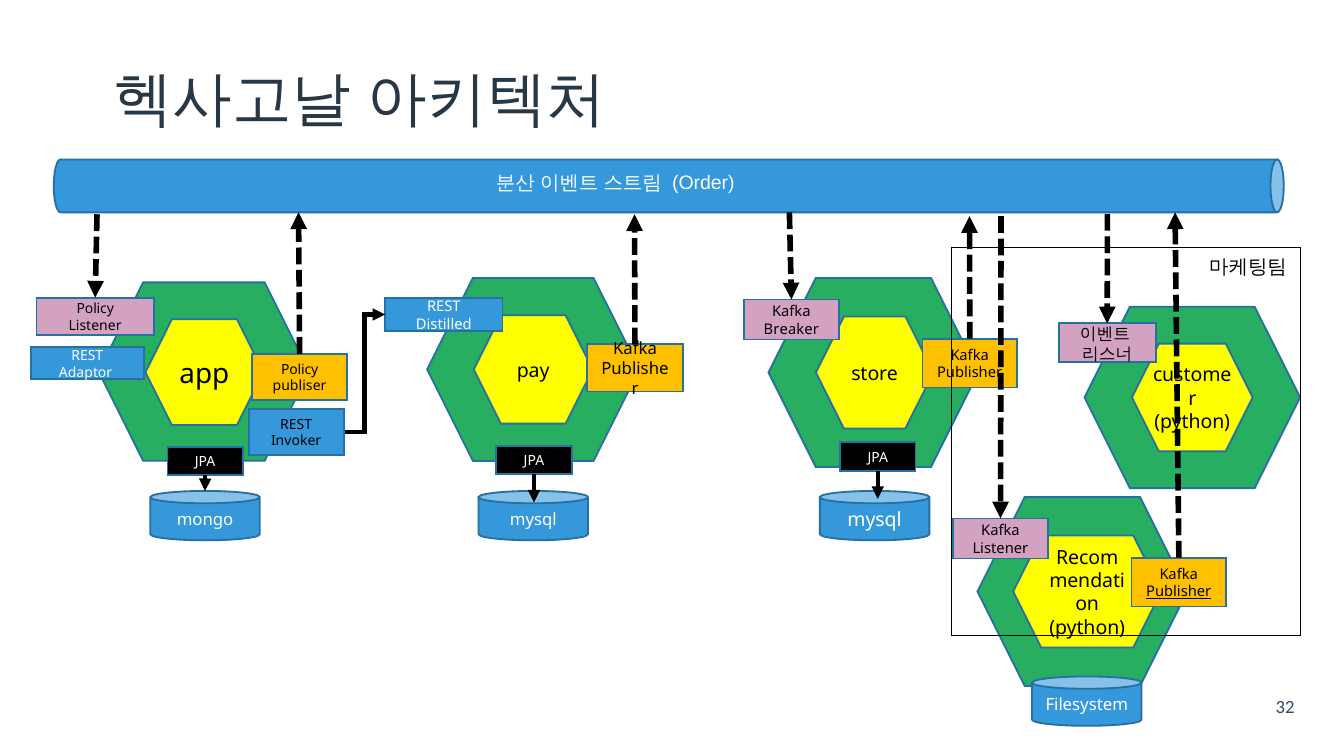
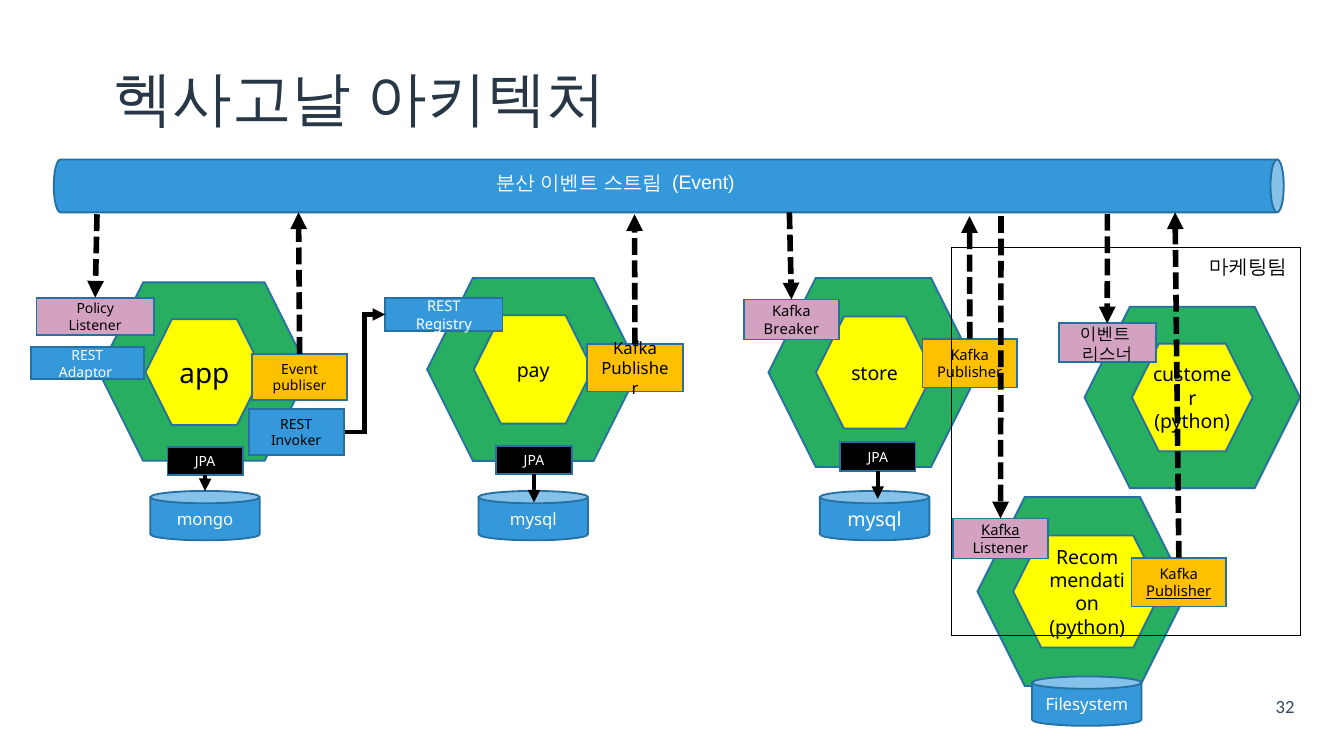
Order: Order -> Event (703, 183)
Distilled: Distilled -> Registry (444, 324)
Policy: Policy -> Event (300, 369)
Kafka underline: none -> present (1000, 531)
